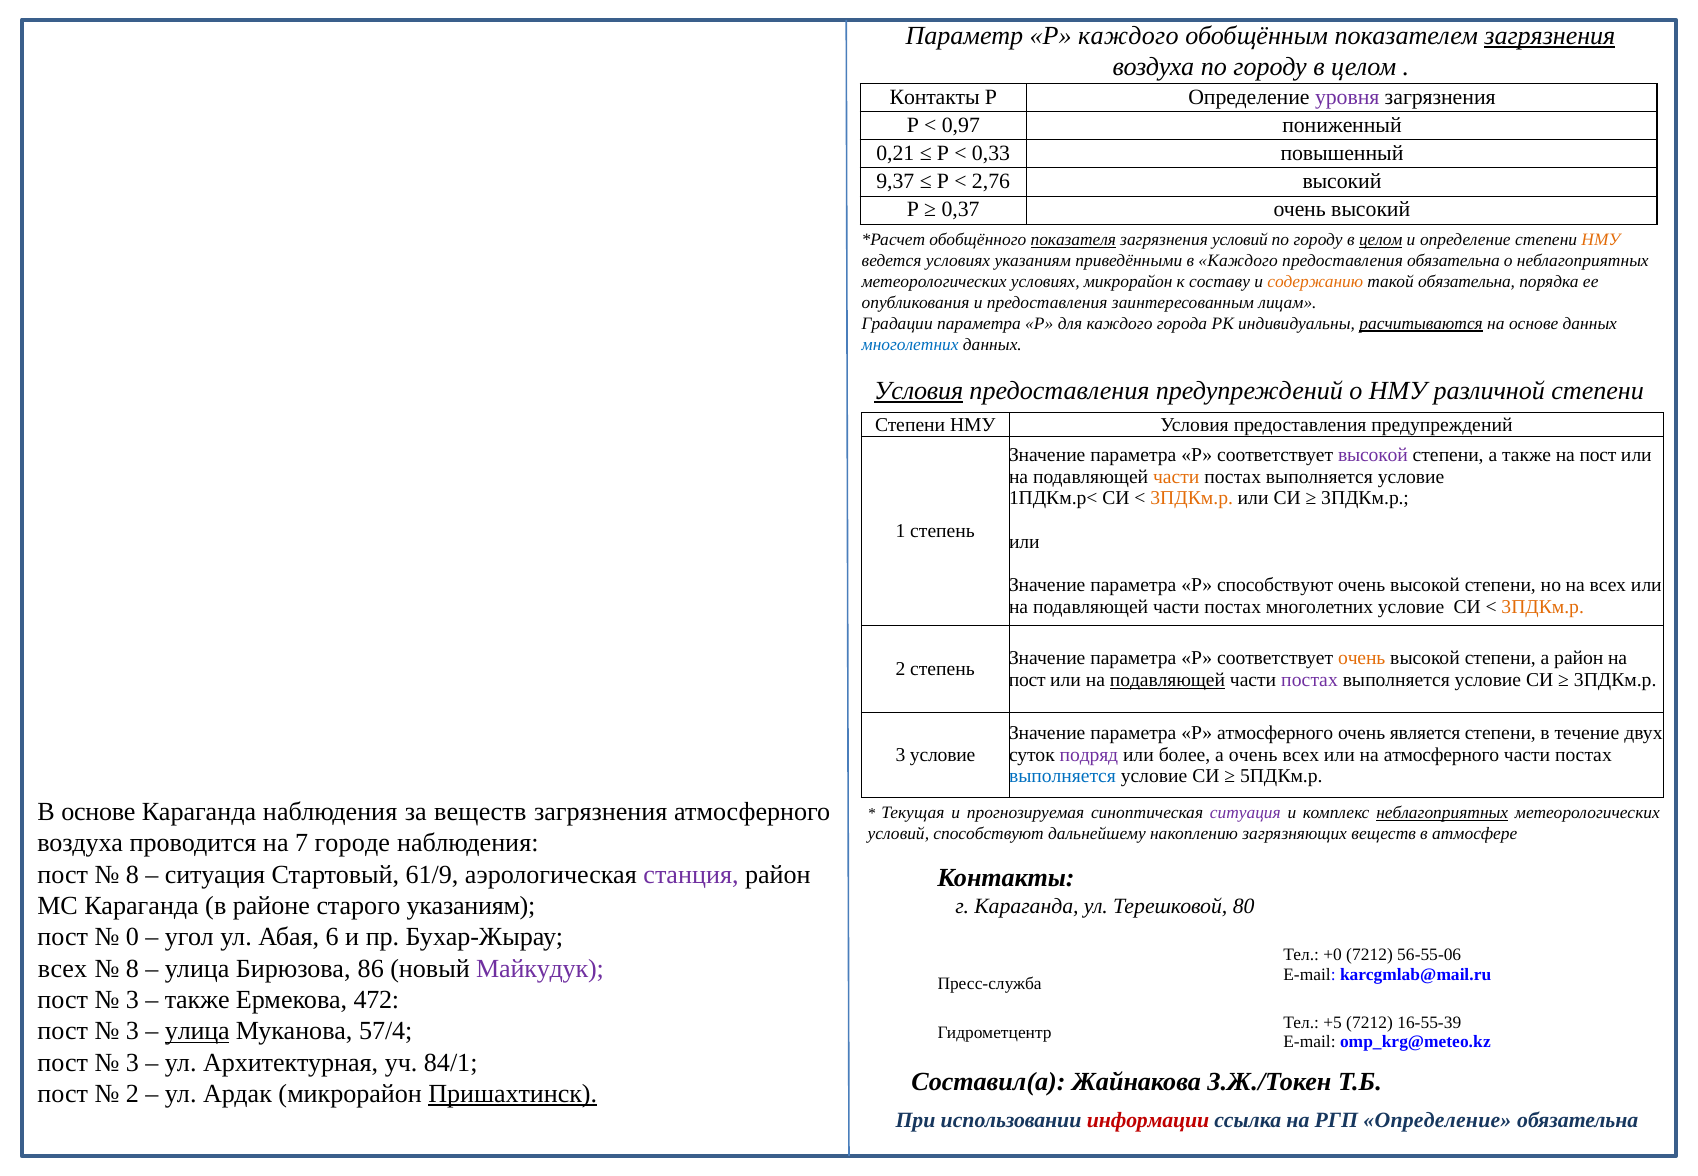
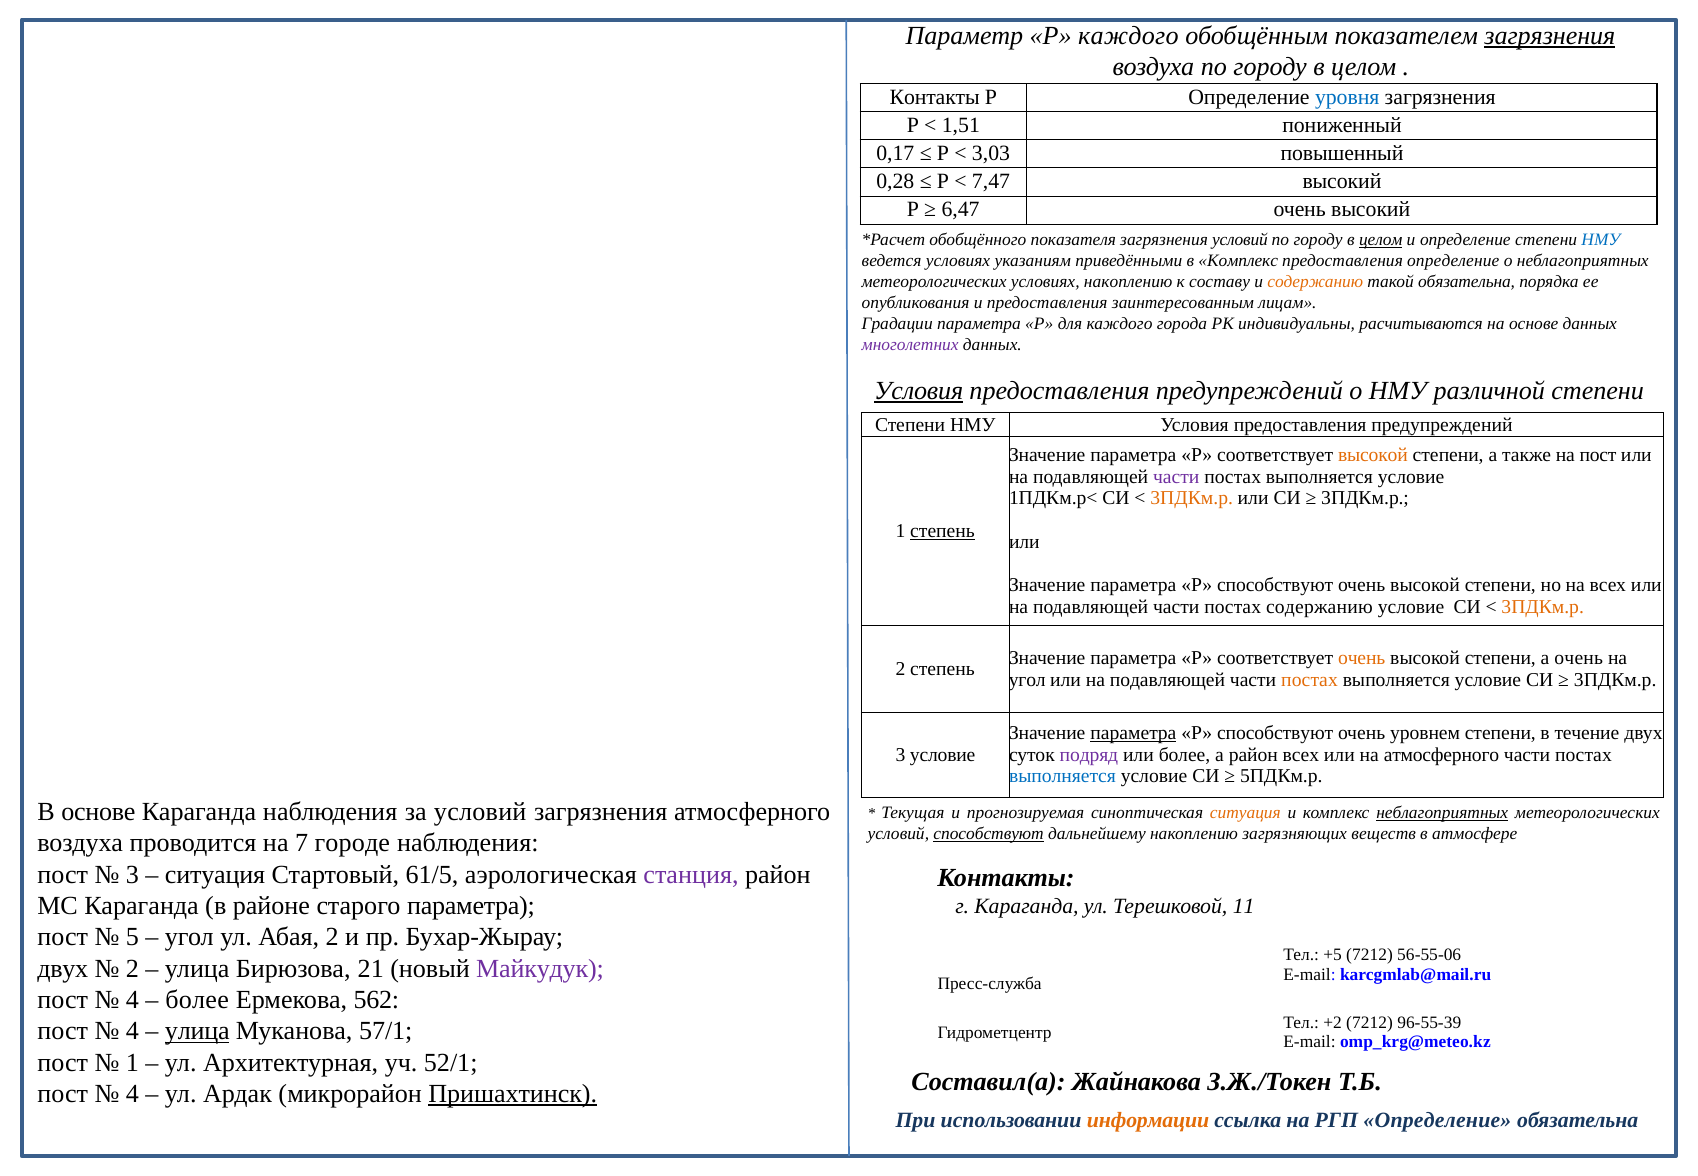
уровня colour: purple -> blue (1347, 98)
0,97: 0,97 -> 1,51 (961, 126)
0,21: 0,21 -> 0,17 (895, 154)
0,33: 0,33 -> 3,03 (991, 154)
9,37: 9,37 -> 0,28 (895, 182)
2,76: 2,76 -> 7,47 (991, 182)
0,37: 0,37 -> 6,47 (961, 210)
показателя underline: present -> none (1073, 240)
НМУ colour: orange -> blue (1601, 240)
в Каждого: Каждого -> Комплекс (1238, 261)
предоставления обязательна: обязательна -> определение (1453, 261)
условиях микрорайон: микрорайон -> накоплению (1128, 282)
расчитываются underline: present -> none (1421, 323)
многолетних colour: blue -> purple (910, 344)
высокой colour: purple -> orange (1373, 455)
части colour: orange -> purple (1176, 477)
степень underline: none -> present (943, 531)
постах многолетних: многолетних -> содержанию (1319, 607)
а район: район -> очень (1579, 658)
пост: пост -> угол (1027, 679)
подавляющей underline: present -> none (1167, 679)
постах colour: purple -> orange (1310, 679)
параметра underline: none -> present (1133, 733)
атмосферного: атмосферного -> способствуют (1275, 733)
является: является -> уровнем (1425, 733)
а очень: очень -> район (1253, 754)
за веществ: веществ -> условий (480, 811)
ситуация colour: purple -> orange (1245, 813)
способствуют underline: none -> present (989, 834)
8: 8 -> 3 (132, 874)
61/9: 61/9 -> 61/5 (432, 874)
старого указаниям: указаниям -> параметра (471, 906)
80: 80 -> 11 (1244, 906)
0: 0 -> 5 (132, 937)
Абая 6: 6 -> 2 (332, 937)
+0: +0 -> +5 (1333, 955)
всех: всех -> двух (63, 968)
8: 8 -> 2 (132, 968)
86: 86 -> 21 (371, 968)
3: 3 -> 4 (132, 1000)
также: также -> более (197, 1000)
472: 472 -> 562 (376, 1000)
+5: +5 -> +2 (1333, 1022)
16-55-39: 16-55-39 -> 96-55-39 (1429, 1022)
3: 3 -> 4 (132, 1031)
57/4: 57/4 -> 57/1 (386, 1031)
3: 3 -> 1 (132, 1062)
84/1: 84/1 -> 52/1 (451, 1062)
2: 2 -> 4 (132, 1094)
информации colour: red -> orange (1148, 1119)
